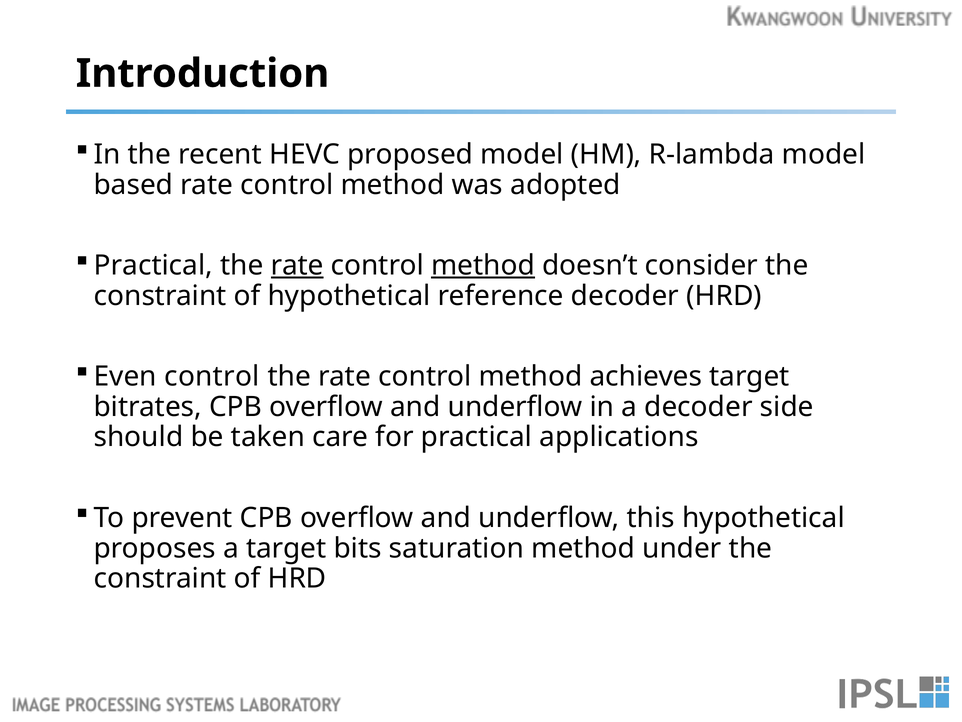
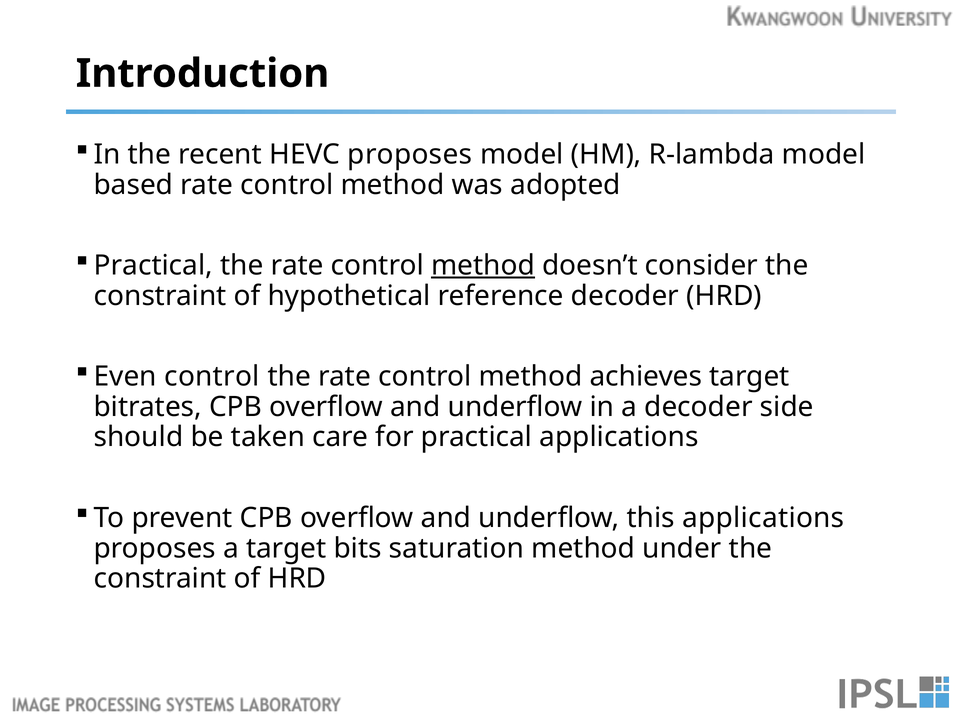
HEVC proposed: proposed -> proposes (410, 154)
rate underline: present -> none (297, 265)
this hypothetical: hypothetical -> applications (763, 518)
